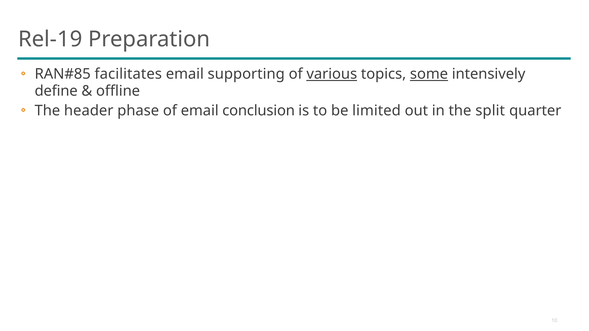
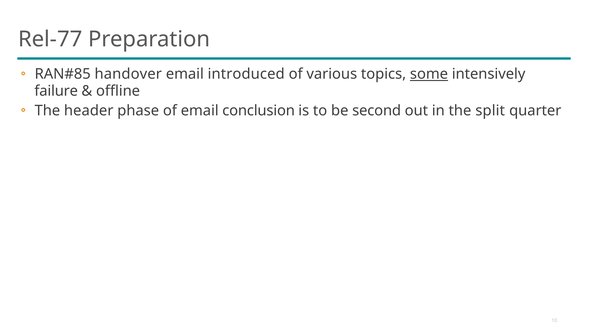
Rel-19: Rel-19 -> Rel-77 (50, 39)
facilitates: facilitates -> handover (128, 74)
supporting: supporting -> introduced (246, 74)
various underline: present -> none (332, 74)
define: define -> failure (56, 91)
limited: limited -> second (377, 111)
